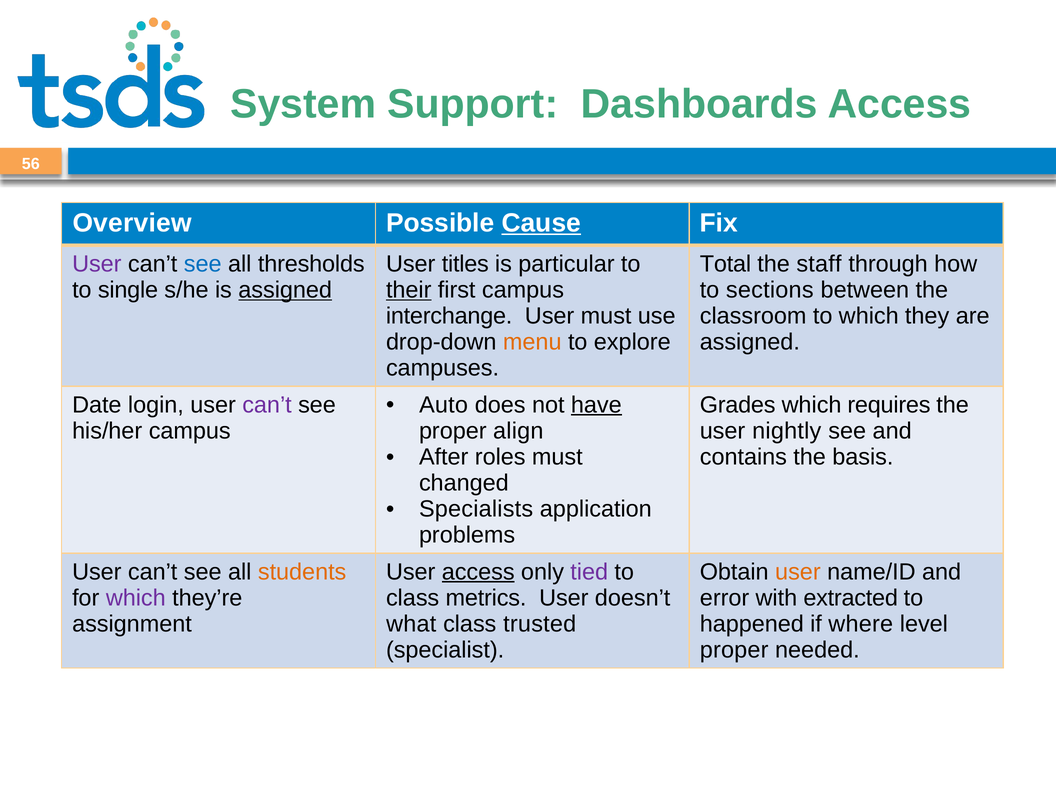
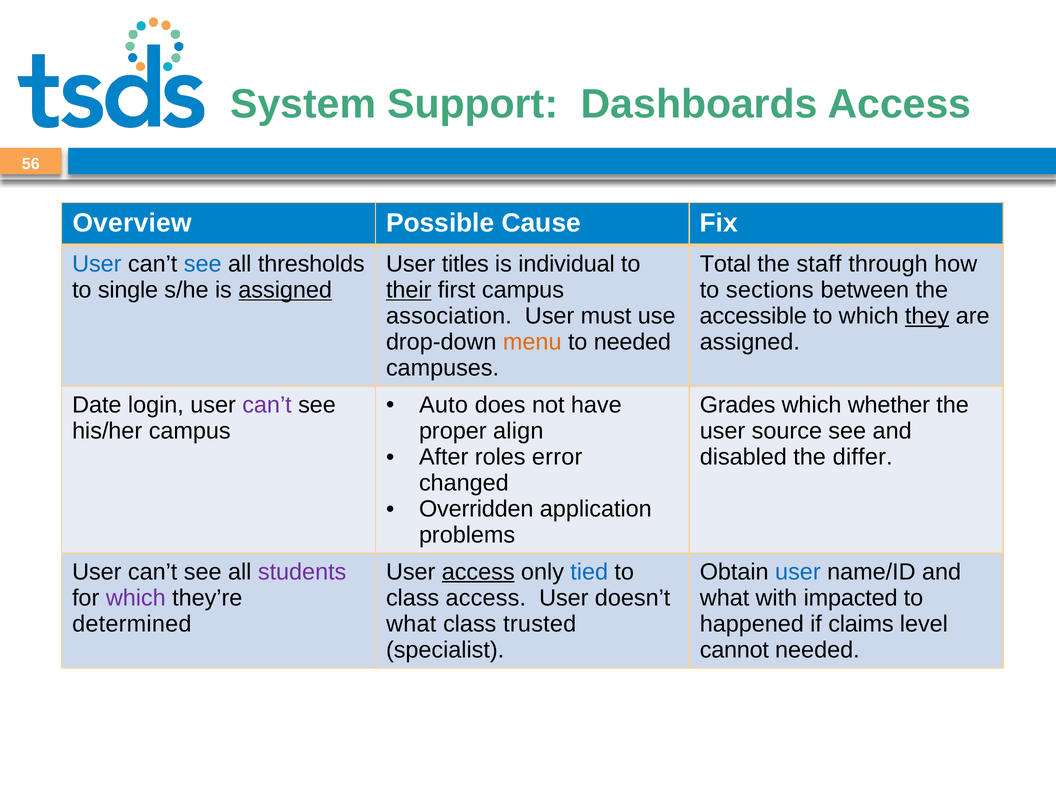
Cause underline: present -> none (541, 223)
User colour: purple -> blue (97, 264)
particular: particular -> individual (567, 264)
interchange: interchange -> association (449, 316)
classroom: classroom -> accessible (753, 316)
they underline: none -> present (927, 316)
to explore: explore -> needed (632, 342)
have underline: present -> none (596, 405)
requires: requires -> whether (889, 405)
nightly: nightly -> source (787, 431)
roles must: must -> error (557, 457)
contains: contains -> disabled (743, 457)
basis: basis -> differ (863, 457)
Specialists: Specialists -> Overridden (476, 509)
students colour: orange -> purple (302, 572)
tied colour: purple -> blue (589, 572)
user colour: orange -> blue (798, 572)
class metrics: metrics -> access (486, 598)
error: error -> what (725, 598)
extracted: extracted -> impacted (851, 598)
assignment: assignment -> determined (132, 624)
where: where -> claims (861, 624)
proper: proper -> cannot (734, 650)
